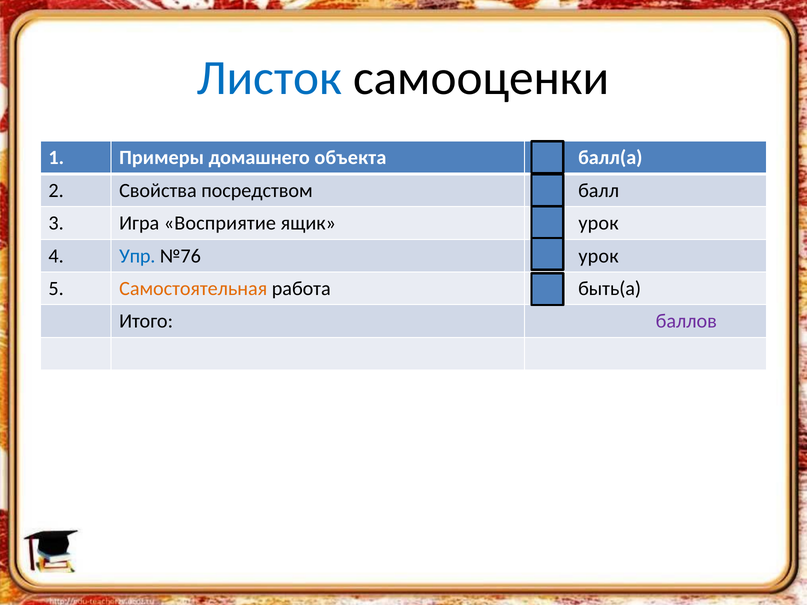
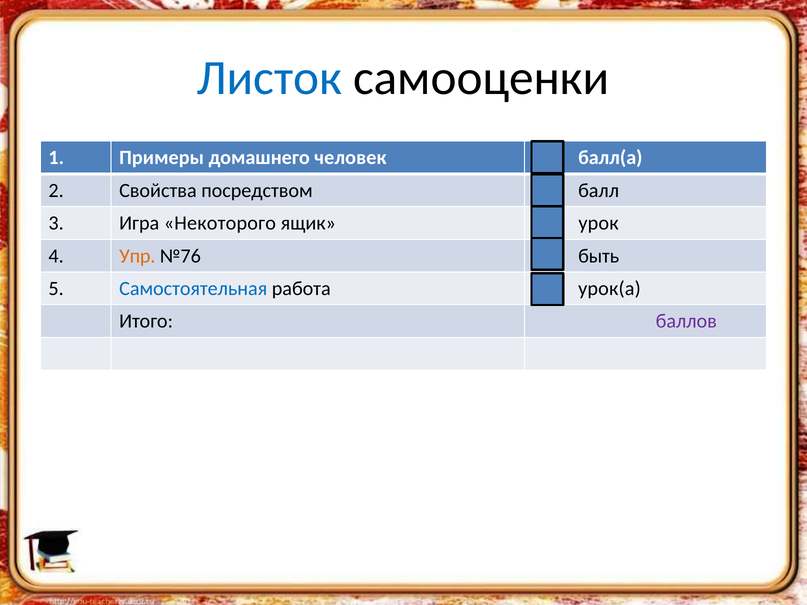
объекта: объекта -> человек (350, 158)
Восприятие: Восприятие -> Некоторого (220, 223)
Упр colour: blue -> orange (137, 256)
№76 урок: урок -> быть (599, 256)
Самостоятельная colour: orange -> blue (193, 289)
быть(а: быть(а -> урок(а (609, 289)
